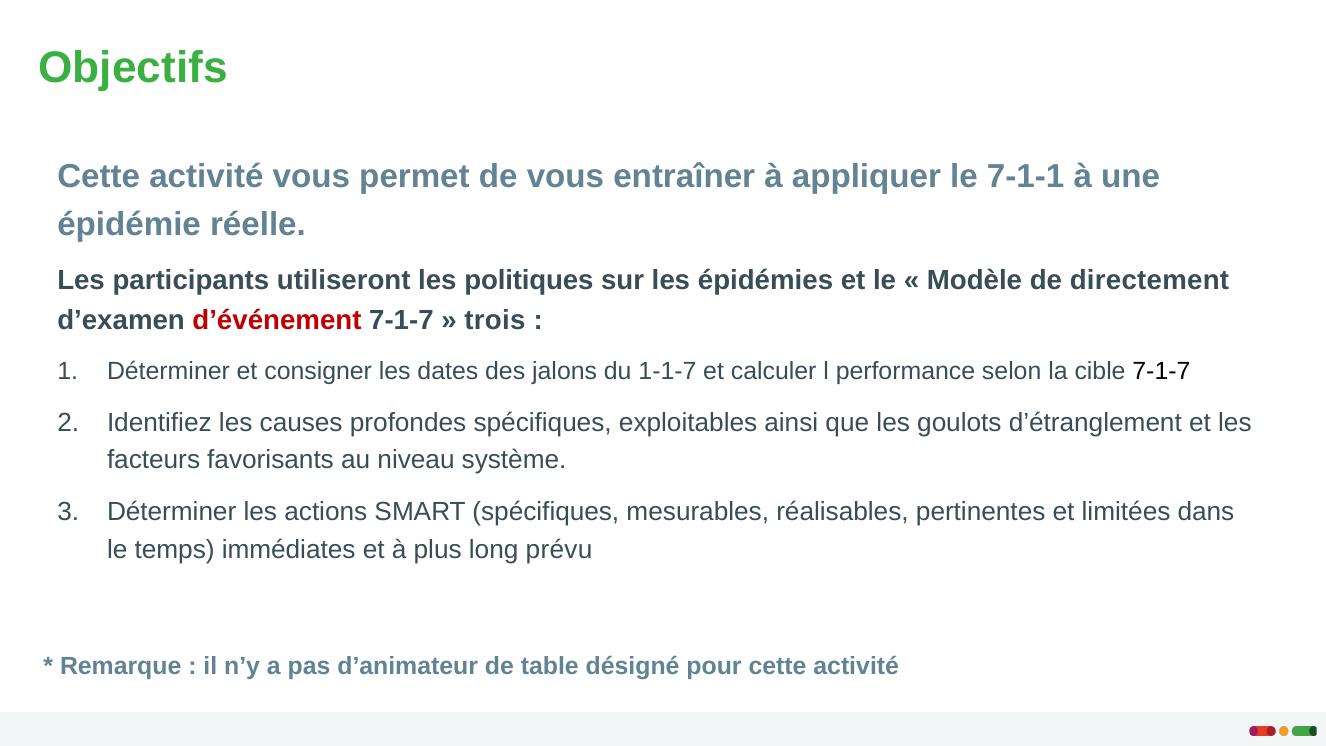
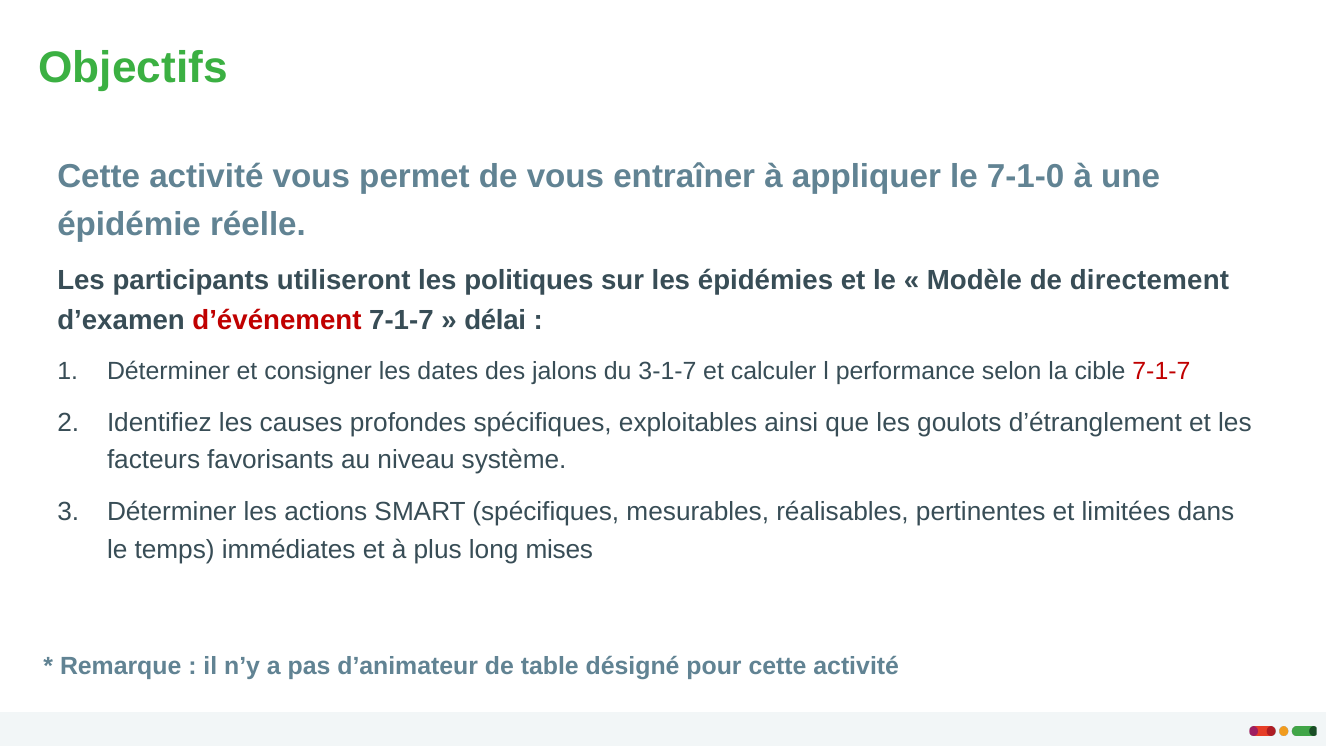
7-1-1: 7-1-1 -> 7-1-0 (1026, 176)
trois: trois -> délai (495, 321)
1-1-7: 1-1-7 -> 3-1-7 (667, 372)
7-1-7 colour: black -> red (1161, 372)
prévu: prévu -> mises (559, 549)
